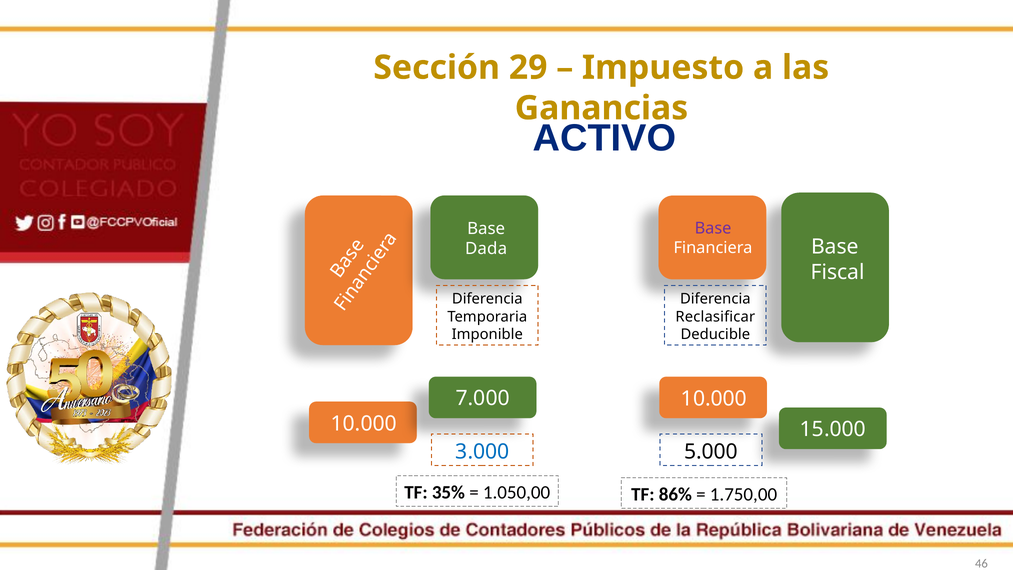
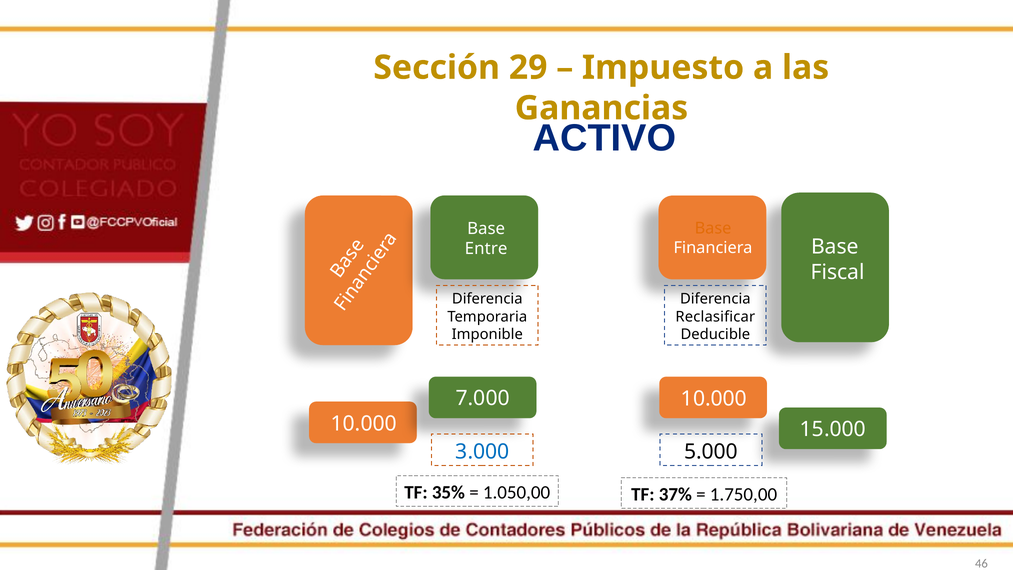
Base colour: purple -> orange (713, 228)
Dada: Dada -> Entre (486, 249)
86%: 86% -> 37% (675, 494)
